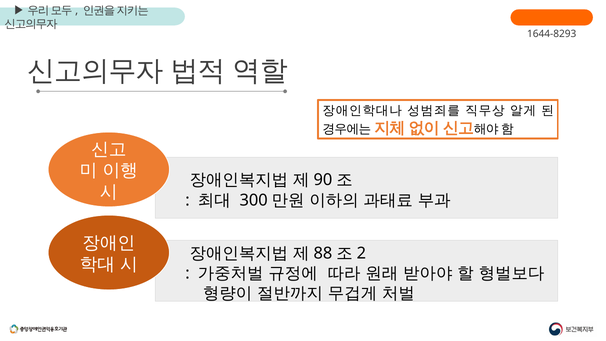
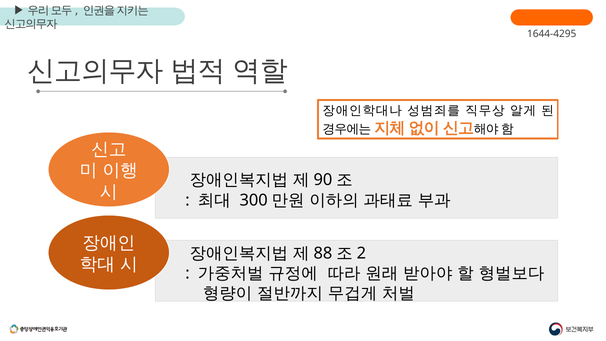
1644-8293: 1644-8293 -> 1644-4295 (552, 34)
